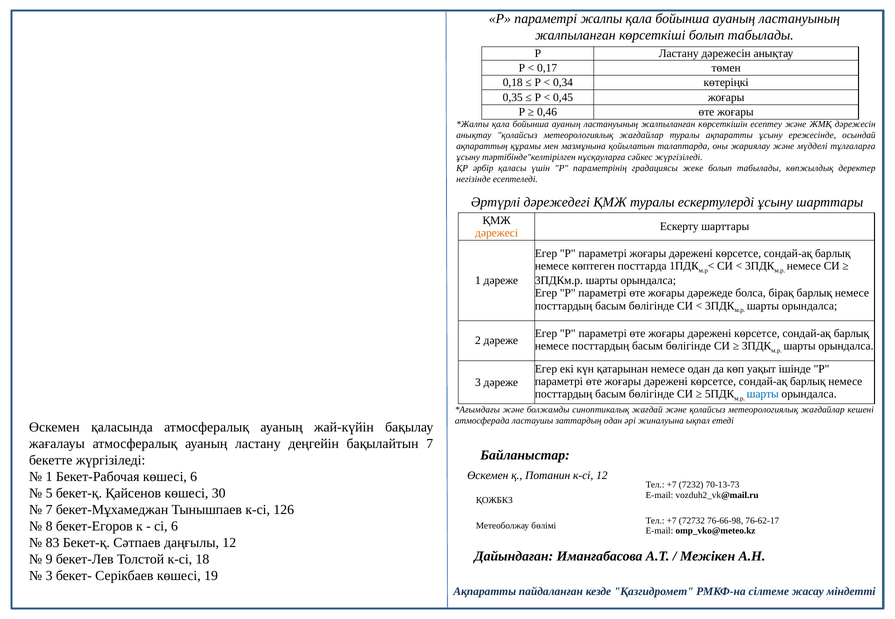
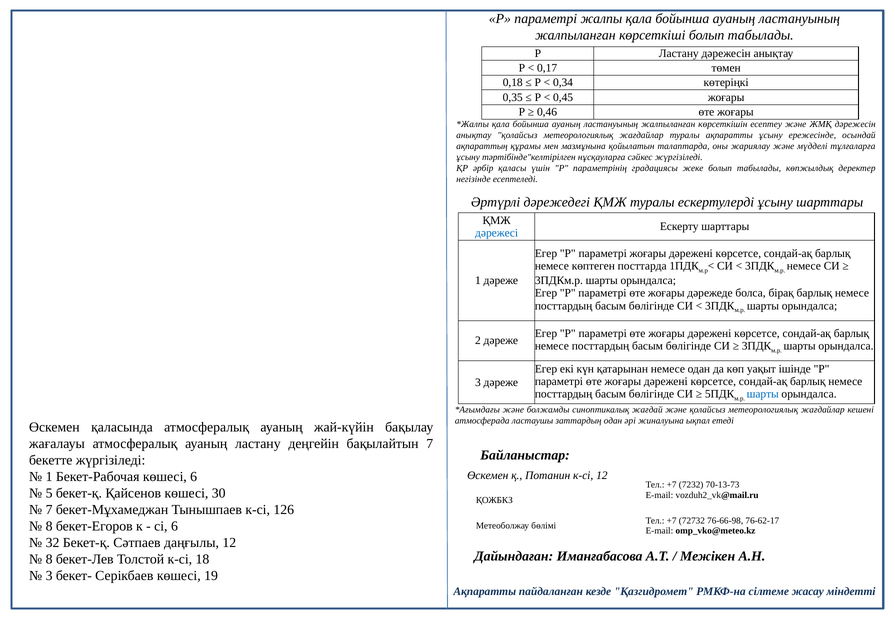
дәрежесі colour: orange -> blue (497, 233)
83: 83 -> 32 (53, 543)
9: 9 -> 8 (49, 560)
